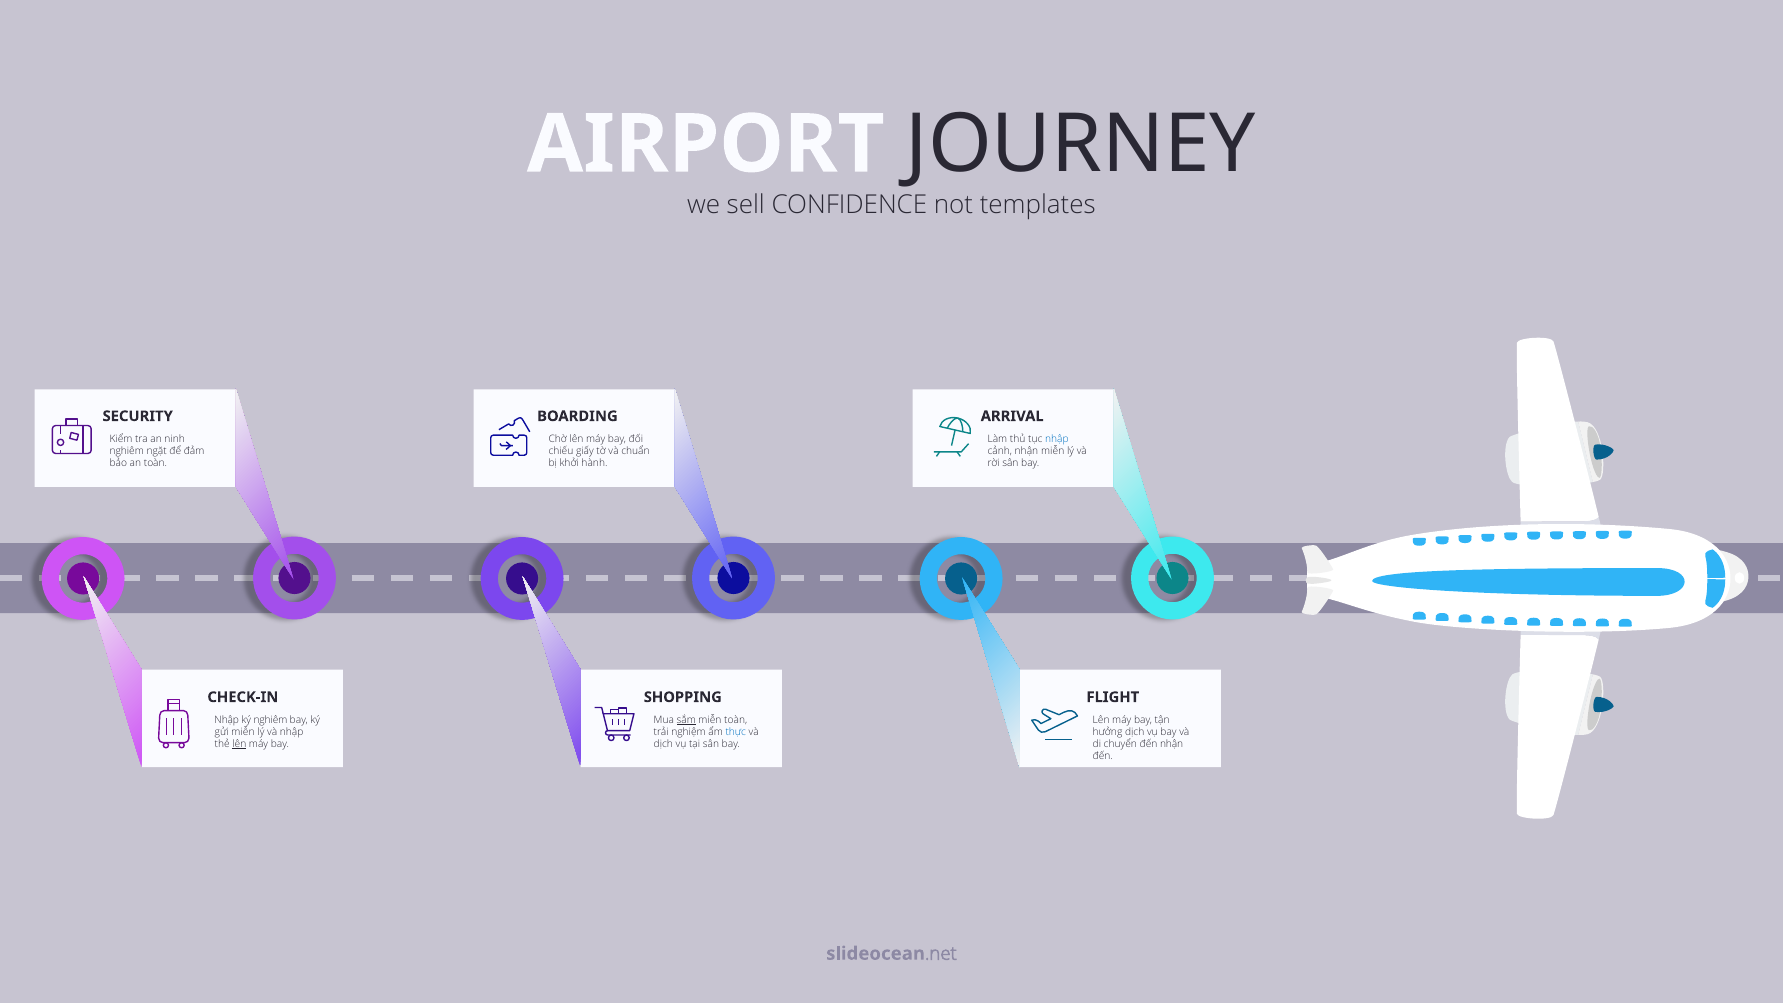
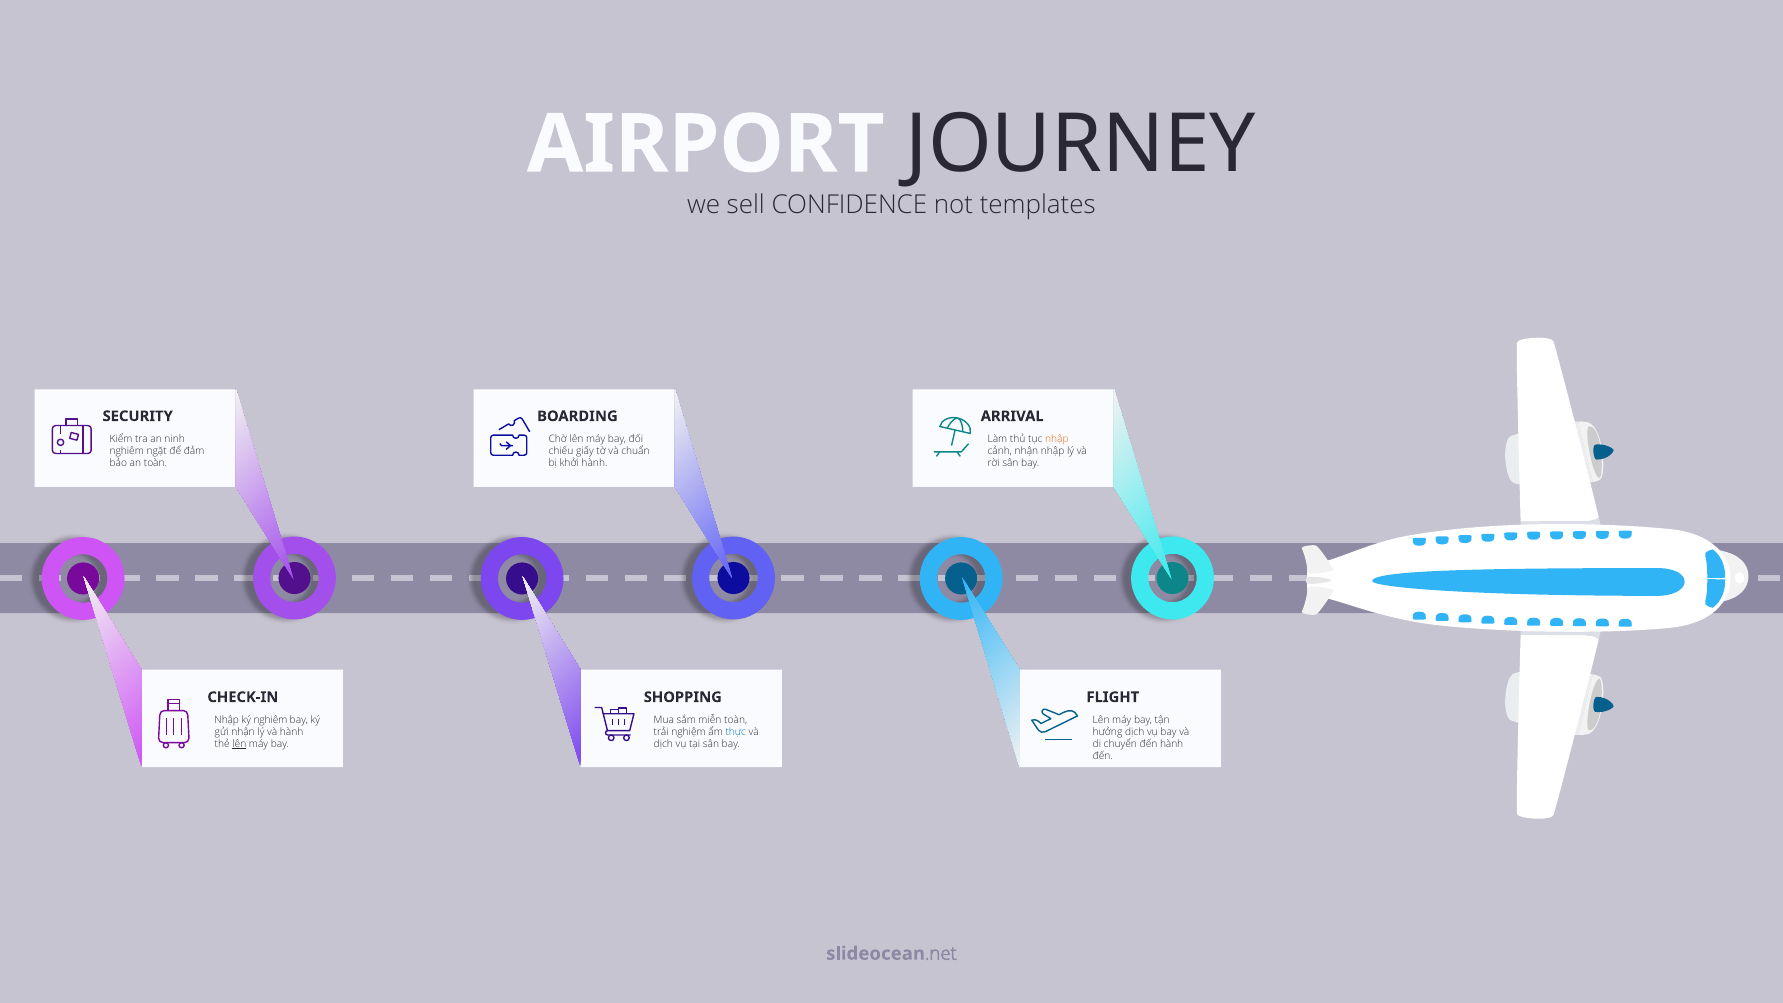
nhập colour: blue -> orange (1057, 439)
nhận miễn: miễn -> nhập (1053, 451)
sắm underline: present -> none (686, 720)
gửi miễn: miễn -> nhận (243, 732)
và nhập: nhập -> hành (292, 732)
đến nhận: nhận -> hành (1172, 744)
